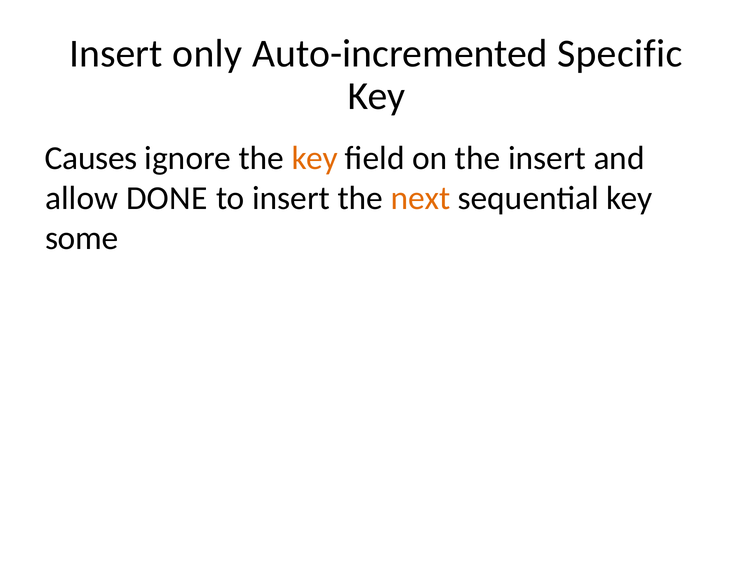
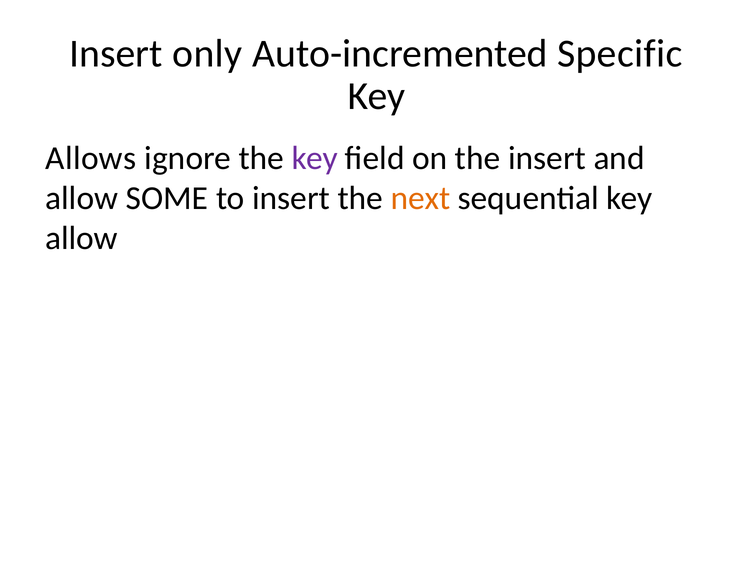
Causes: Causes -> Allows (91, 158)
key colour: orange -> purple (315, 158)
DONE: DONE -> SOME (167, 198)
some: some -> allow (81, 238)
